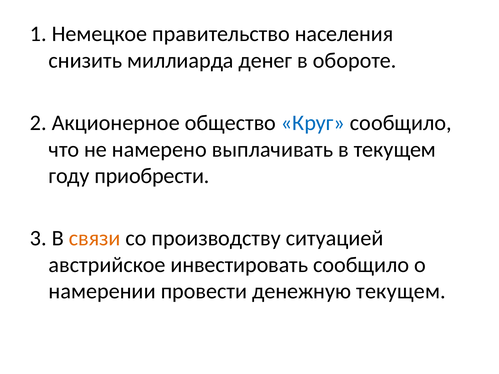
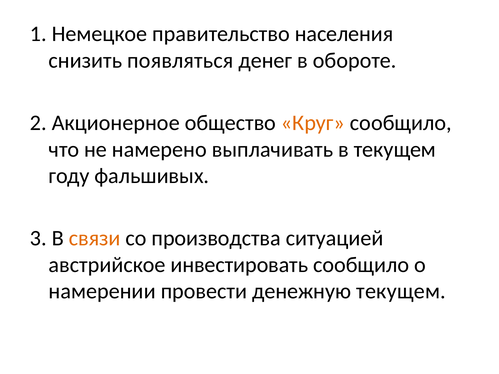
миллиарда: миллиарда -> появляться (180, 61)
Круг colour: blue -> orange (313, 123)
приобрести: приобрести -> фальшивых (152, 176)
производству: производству -> производства (216, 238)
